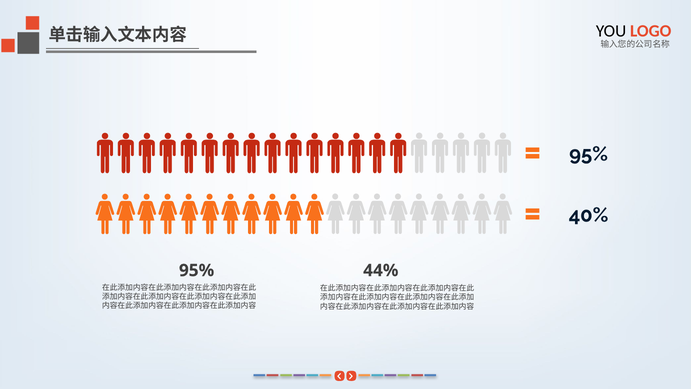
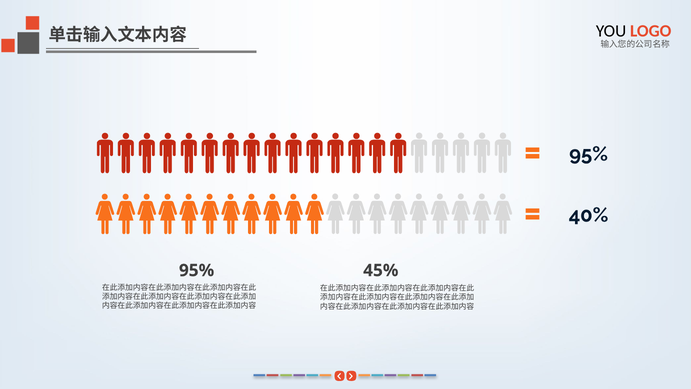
44%: 44% -> 45% (381, 270)
